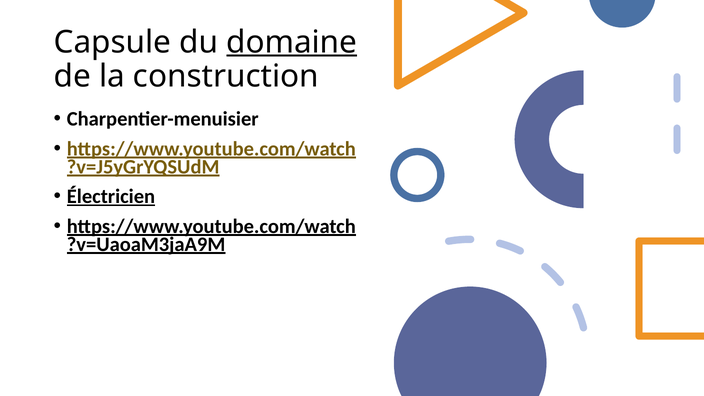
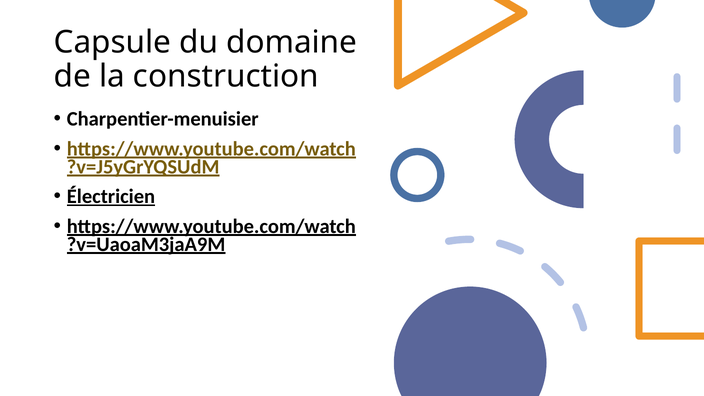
domaine underline: present -> none (292, 42)
